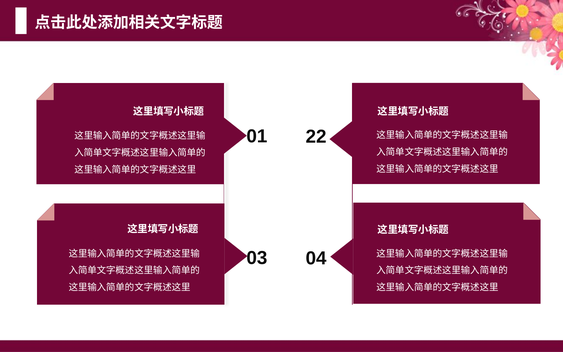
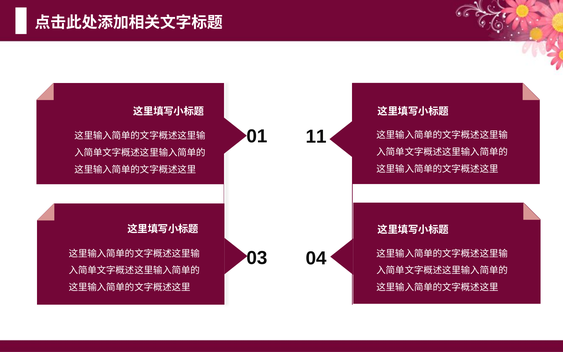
22: 22 -> 11 (316, 137)
